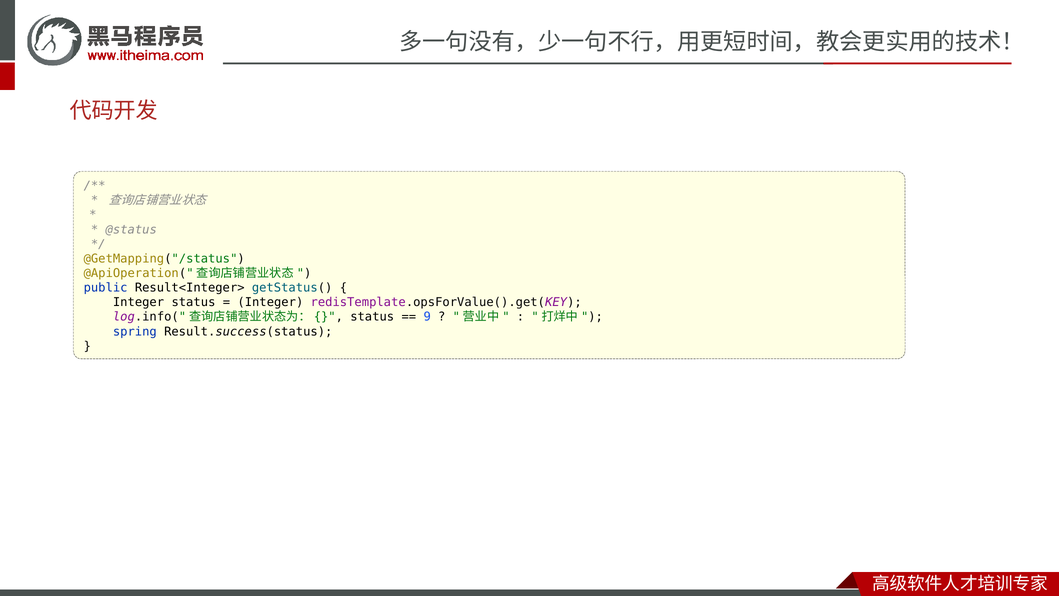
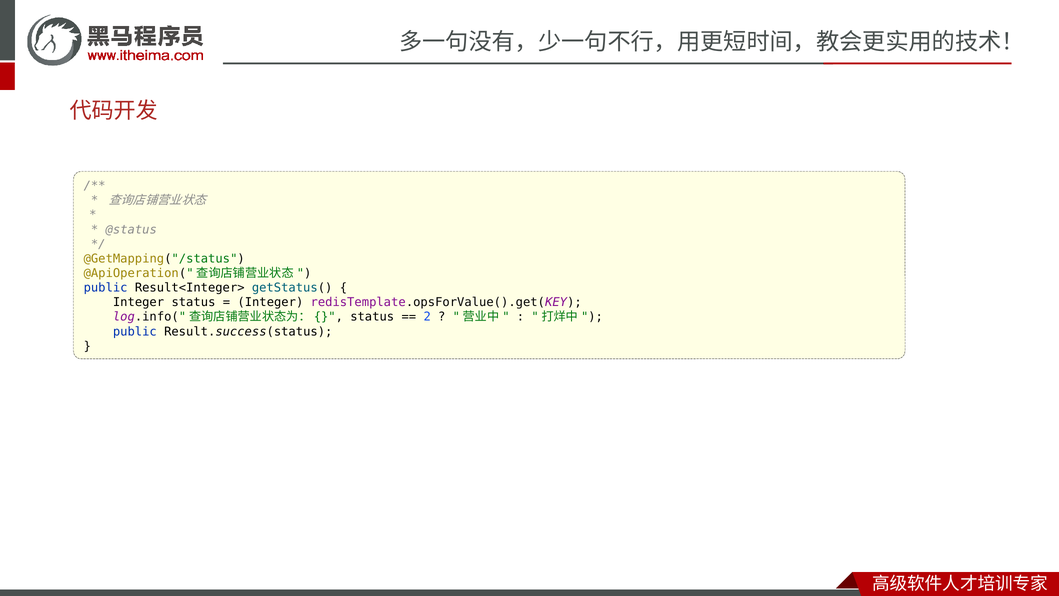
9: 9 -> 2 (427, 317)
spring: spring -> public (135, 331)
